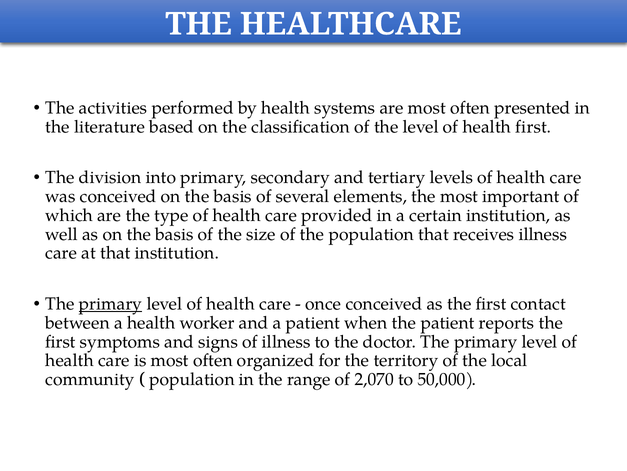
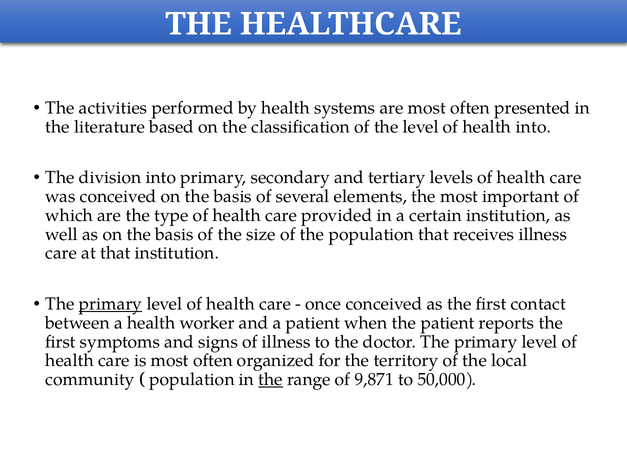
health first: first -> into (533, 127)
the underline: none -> present (271, 379)
2,070: 2,070 -> 9,871 (374, 379)
